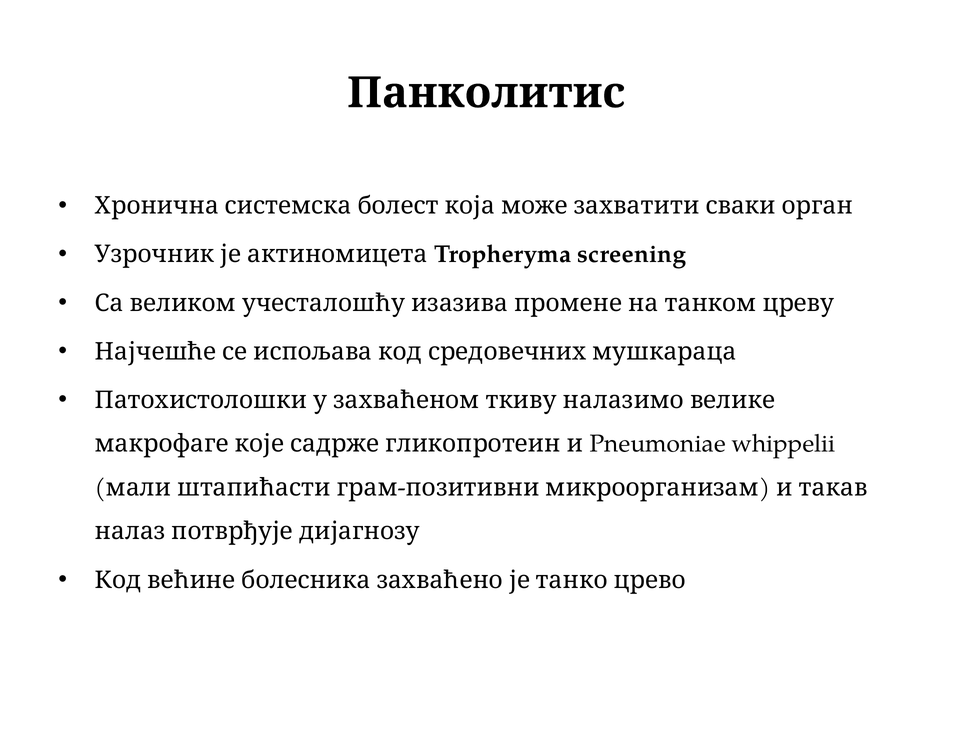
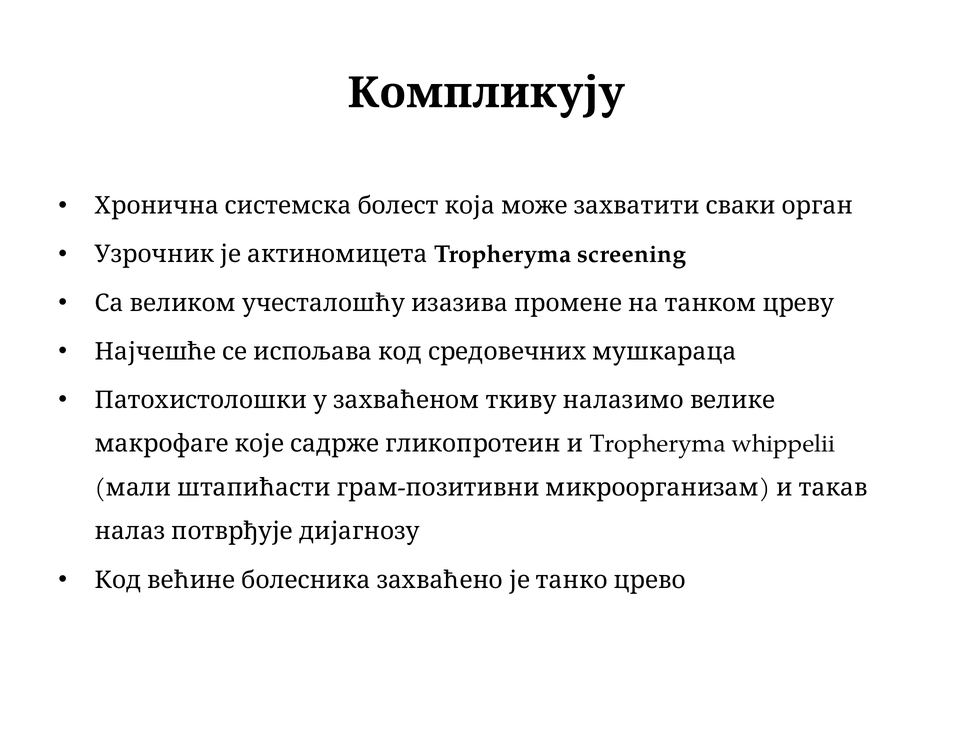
Панколитис: Панколитис -> Компликују (486, 93)
и Pneumoniae: Pneumoniae -> Tropheryma (658, 444)
